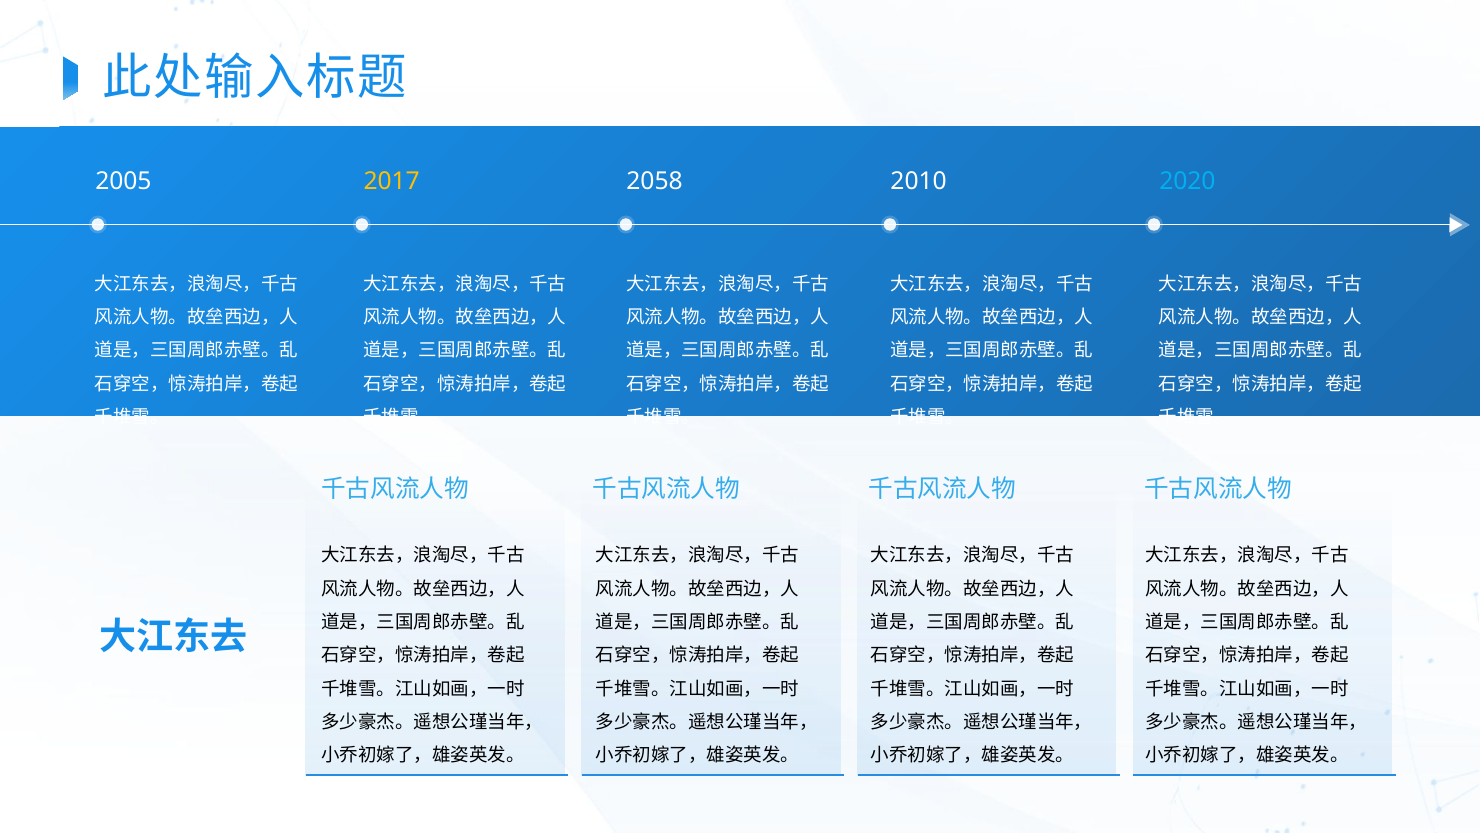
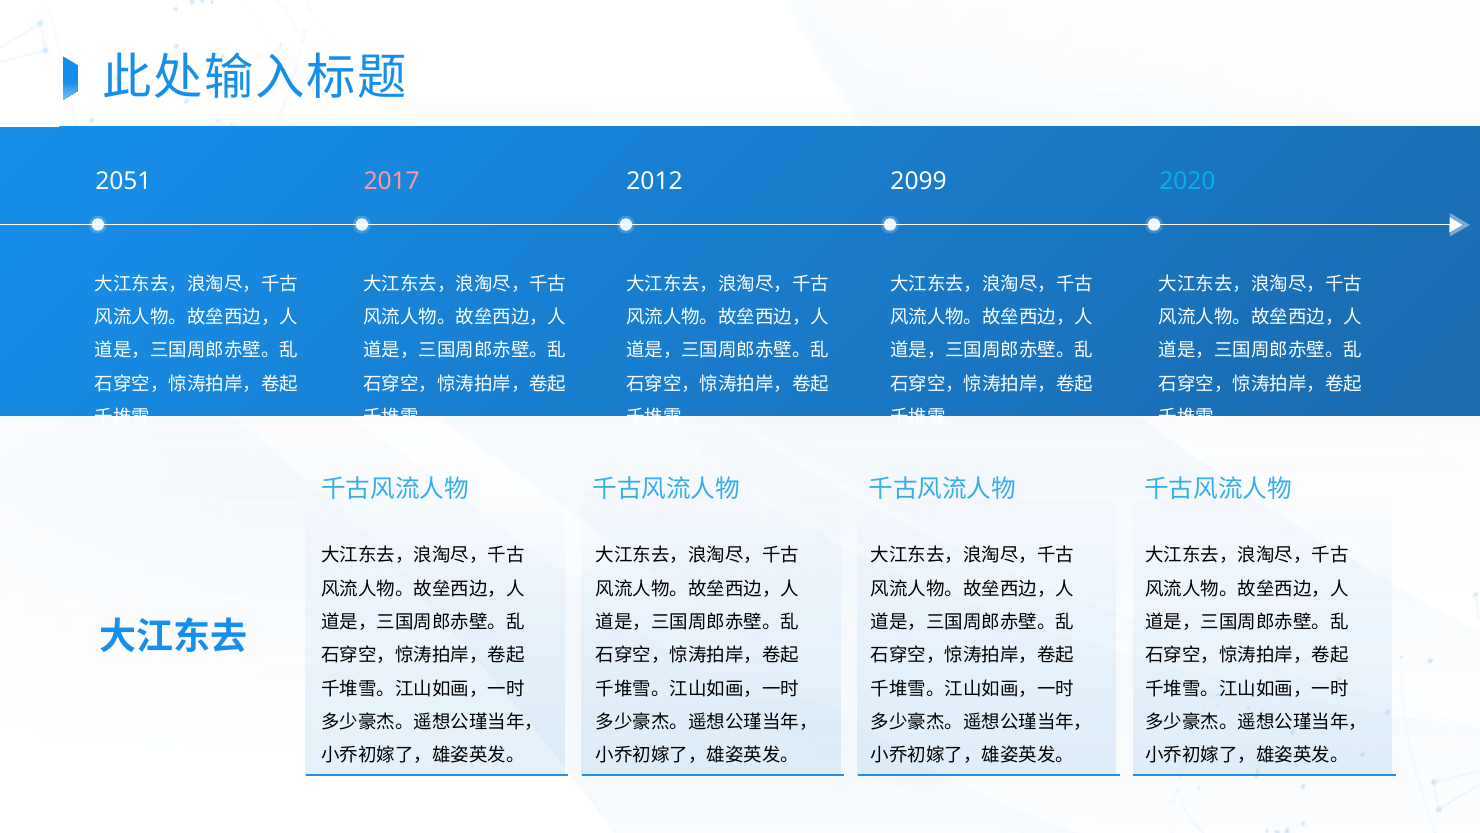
2005: 2005 -> 2051 (123, 181)
2017 colour: yellow -> pink (392, 181)
2058: 2058 -> 2012 (655, 181)
2010: 2010 -> 2099 (919, 181)
